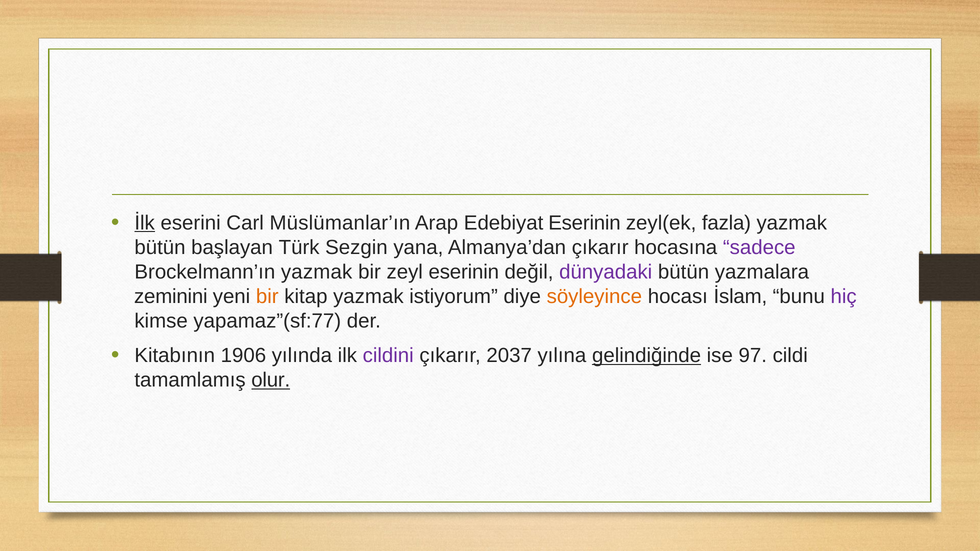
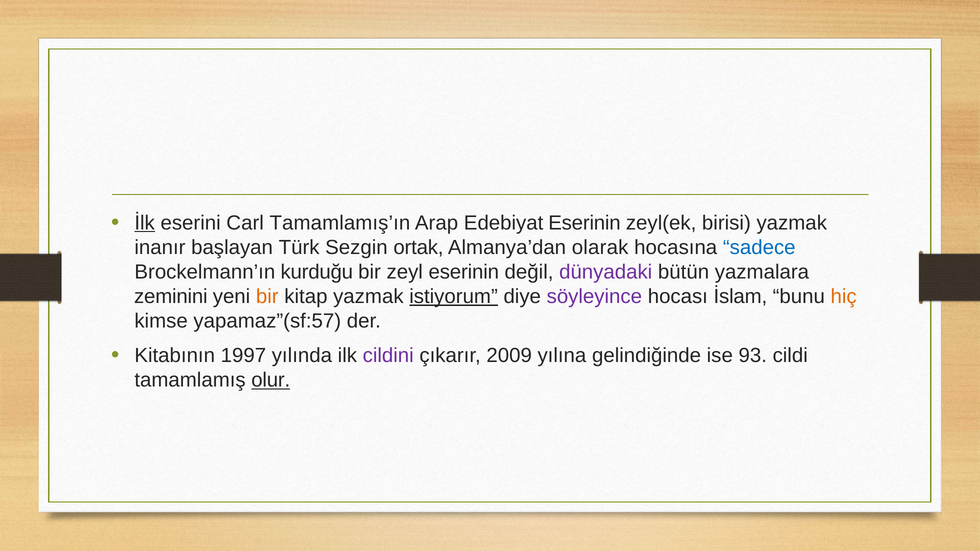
Müslümanlar’ın: Müslümanlar’ın -> Tamamlamış’ın (340, 223)
fazla: fazla -> birisi (726, 223)
bütün: bütün -> inanır (160, 247)
yana: yana -> ortak (418, 247)
Almanya’dan çıkarır: çıkarır -> olarak (600, 247)
sadece colour: purple -> blue (759, 247)
Brockelmann’ın yazmak: yazmak -> kurduğu (317, 272)
istiyorum underline: none -> present (454, 297)
söyleyince colour: orange -> purple (594, 297)
hiç colour: purple -> orange (844, 297)
yapamaz”(sf:77: yapamaz”(sf:77 -> yapamaz”(sf:57 (267, 321)
1906: 1906 -> 1997 (243, 356)
2037: 2037 -> 2009 (509, 356)
gelindiğinde underline: present -> none (647, 356)
97: 97 -> 93 (753, 356)
